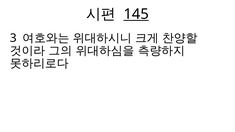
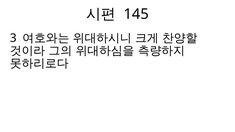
145 underline: present -> none (136, 14)
